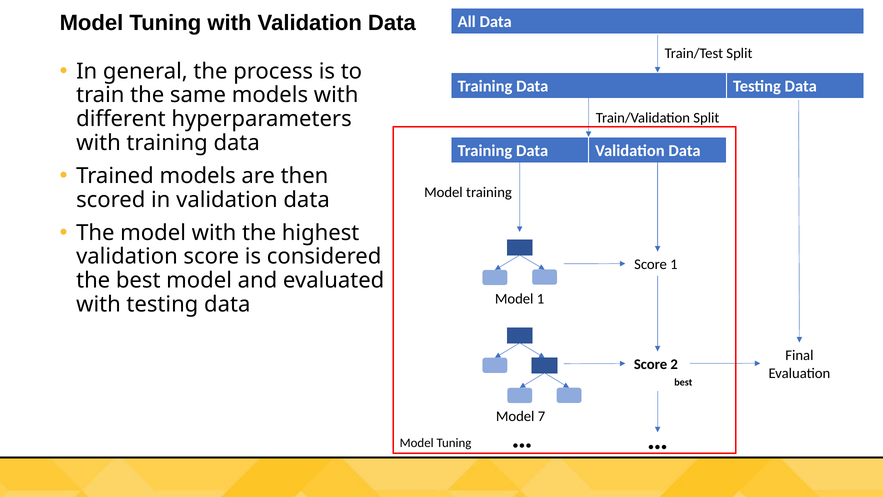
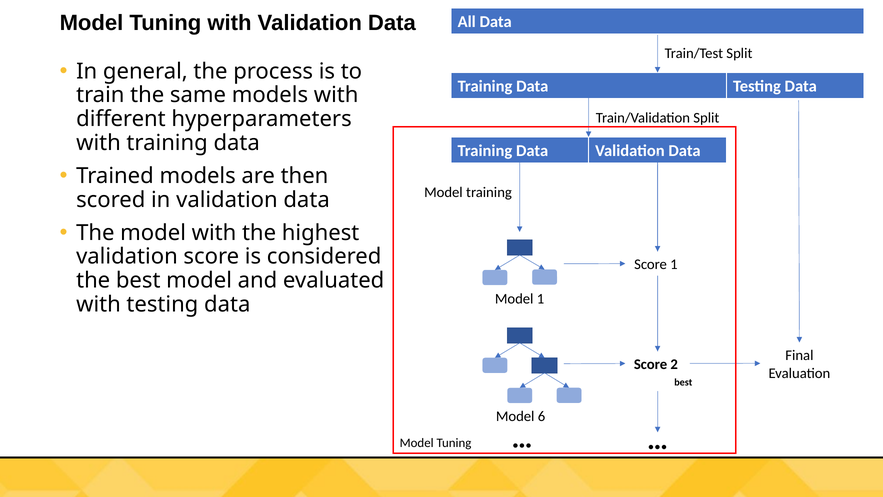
7: 7 -> 6 (542, 416)
